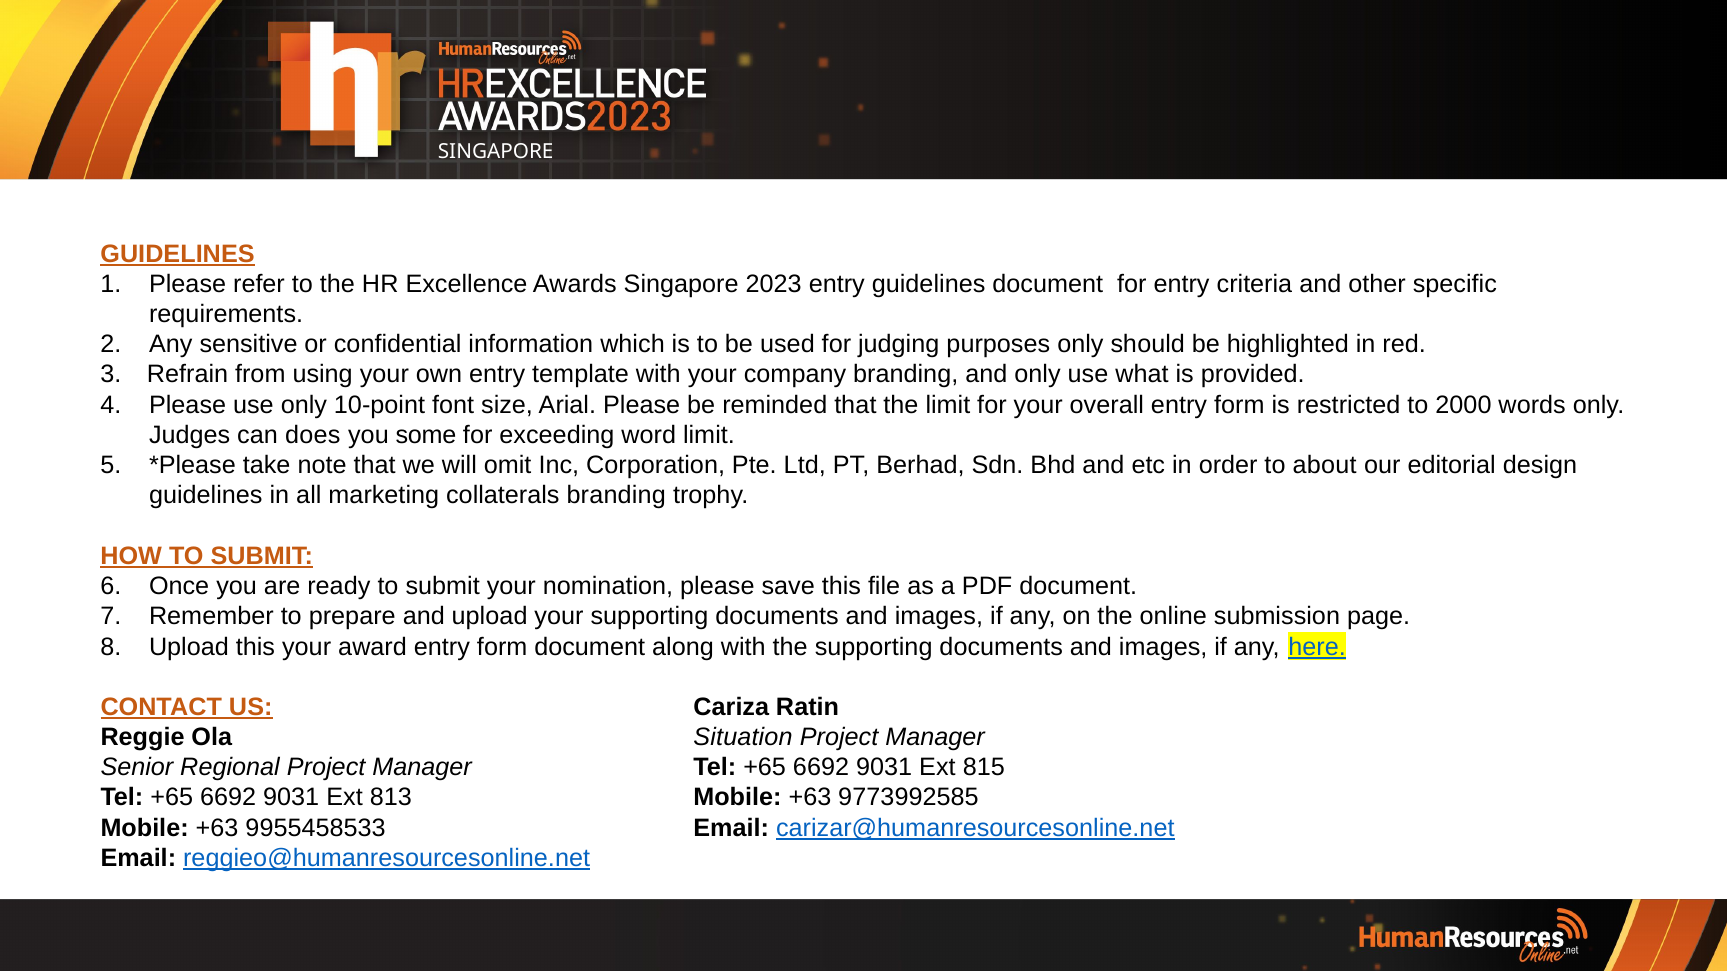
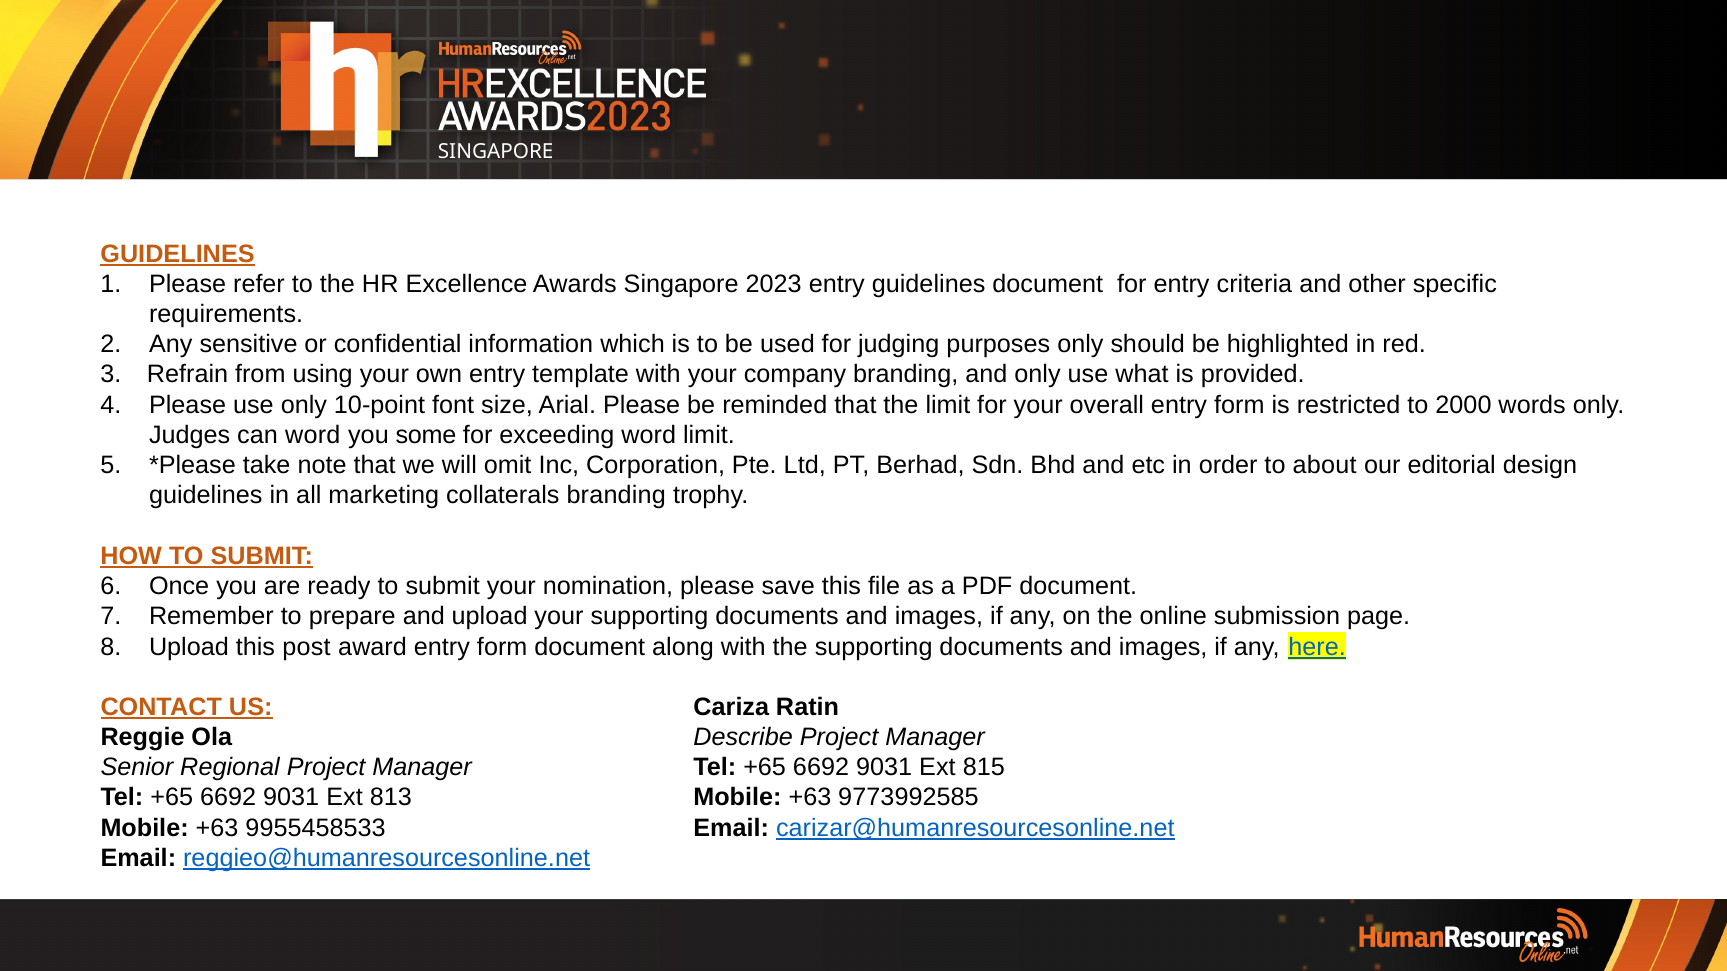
can does: does -> word (313, 435)
this your: your -> post (306, 647)
Situation: Situation -> Describe (743, 737)
